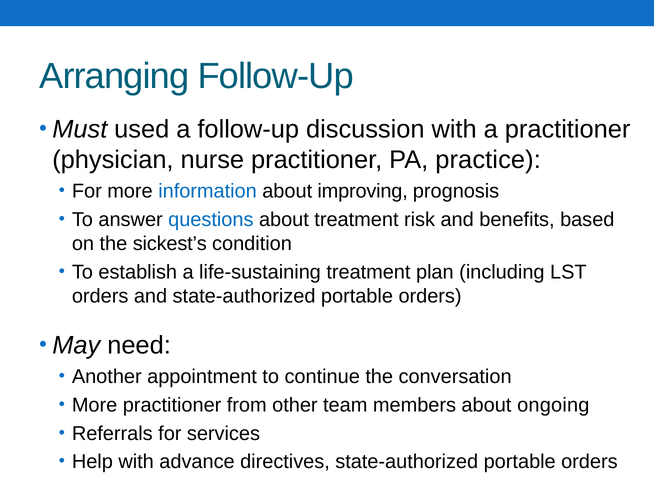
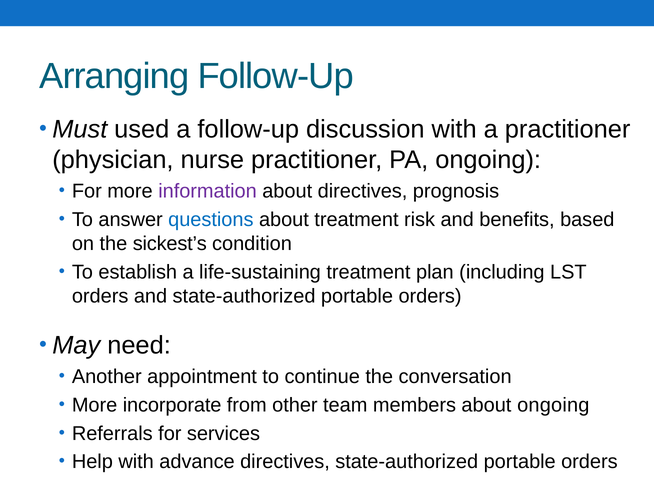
PA practice: practice -> ongoing (488, 160)
information colour: blue -> purple (208, 191)
about improving: improving -> directives (363, 191)
More practitioner: practitioner -> incorporate (172, 405)
